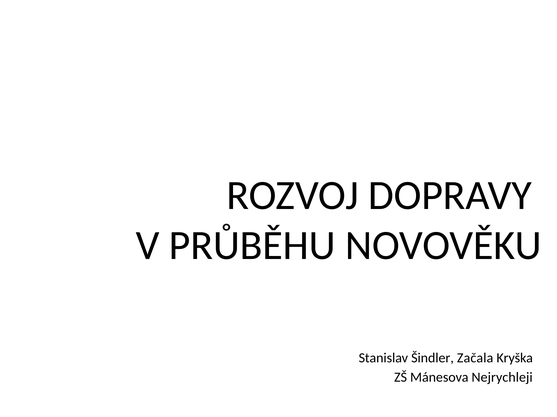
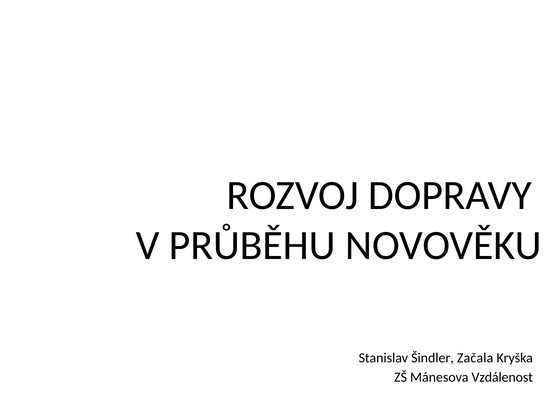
Nejrychleji: Nejrychleji -> Vzdálenost (502, 378)
